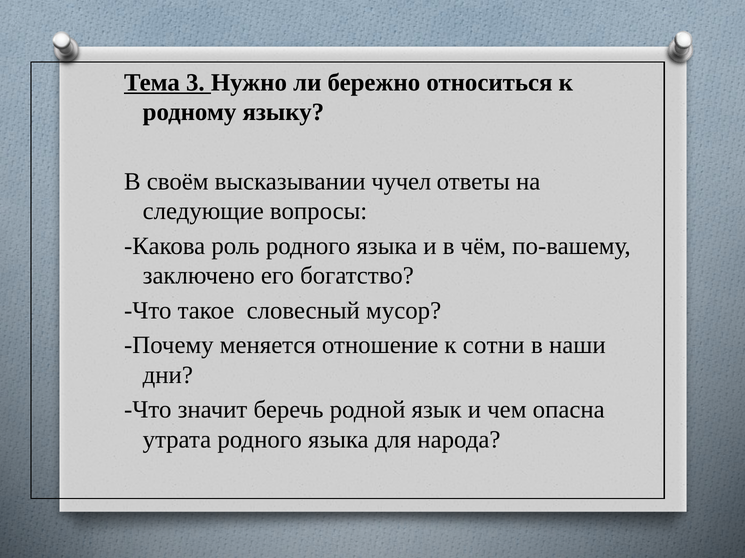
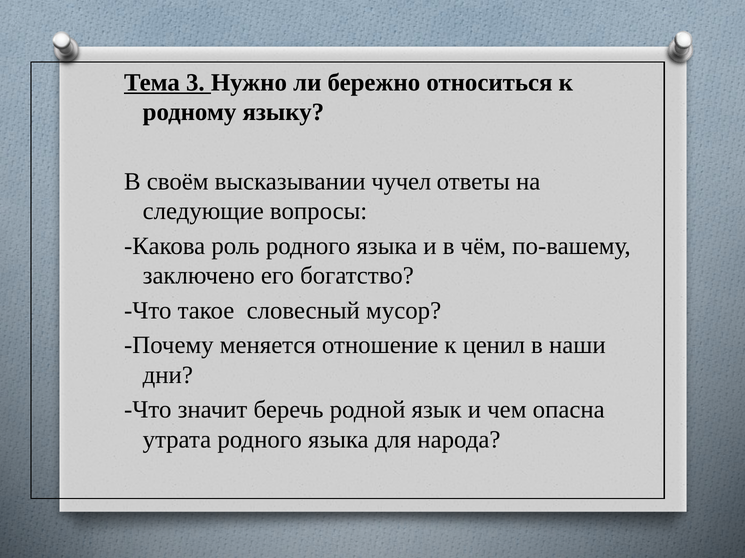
сотни: сотни -> ценил (494, 346)
